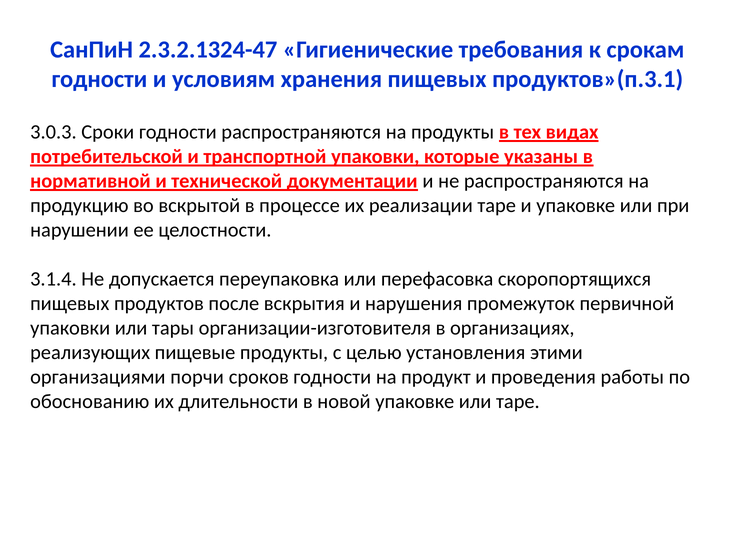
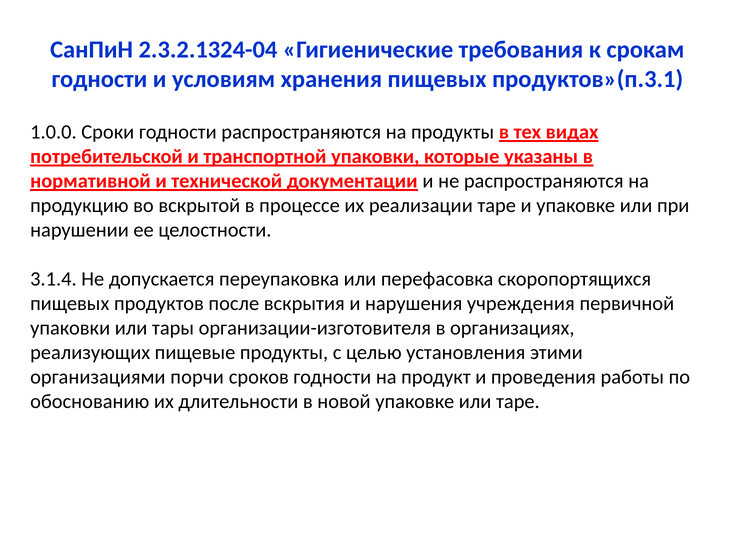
2.3.2.1324-47: 2.3.2.1324-47 -> 2.3.2.1324-04 (208, 50)
3.0.3: 3.0.3 -> 1.0.0 (53, 132)
промежуток: промежуток -> учреждения (521, 304)
